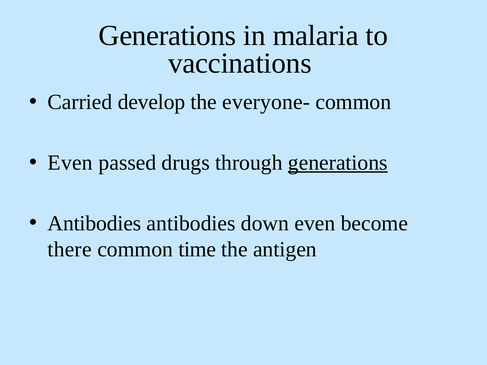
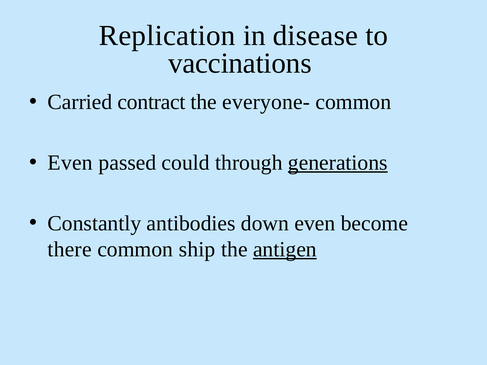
Generations: Generations -> Replication (167, 35)
malaria: malaria -> disease (316, 35)
develop: develop -> contract (152, 102)
drugs: drugs -> could (186, 163)
Antibodies: Antibodies -> Constantly (94, 223)
time: time -> ship (197, 249)
antigen underline: none -> present (285, 249)
